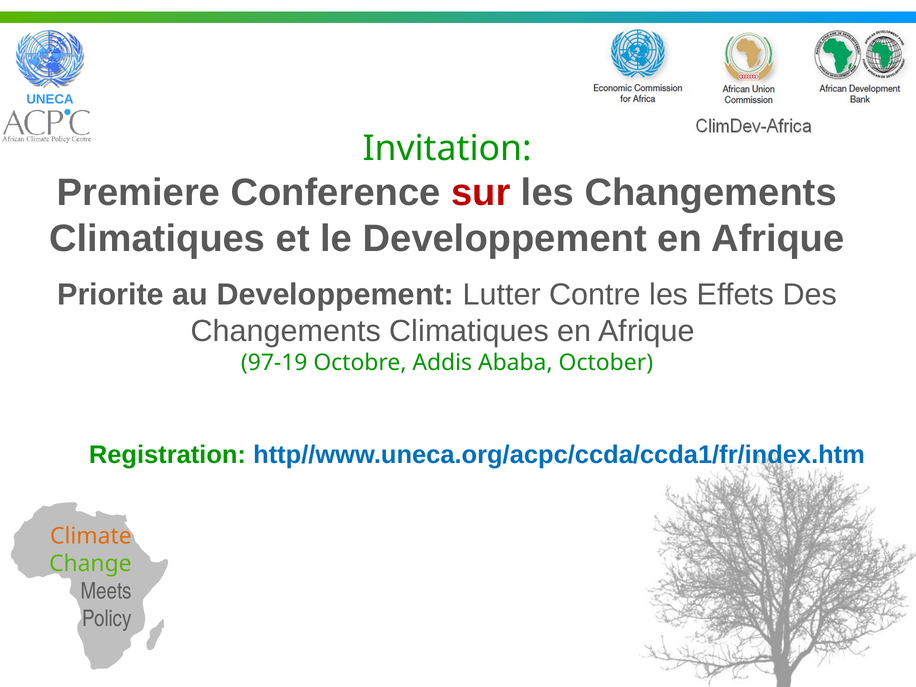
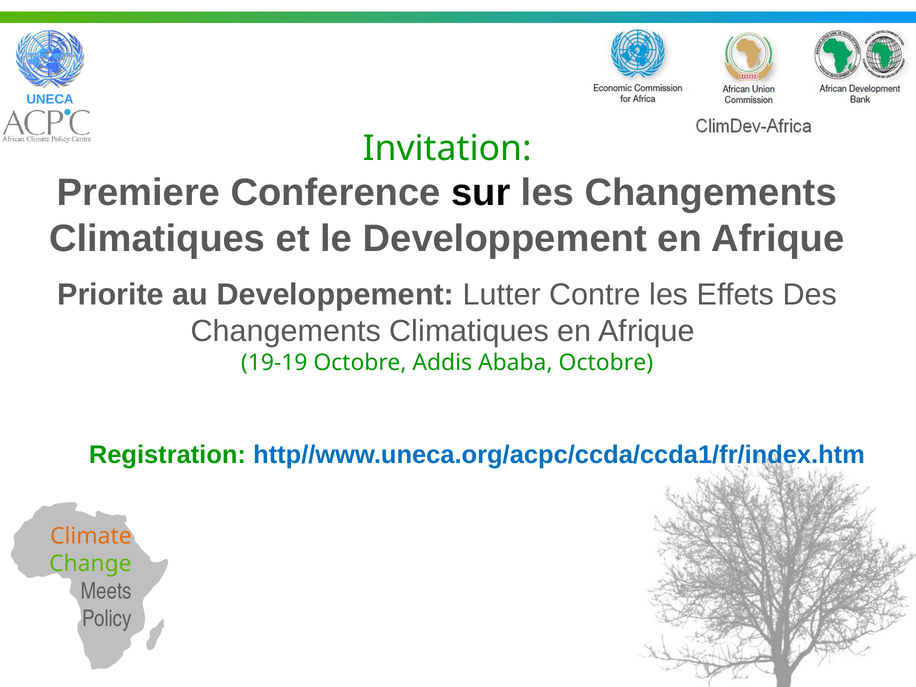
sur colour: red -> black (481, 193)
97-19: 97-19 -> 19-19 (274, 363)
Ababa October: October -> Octobre (606, 363)
